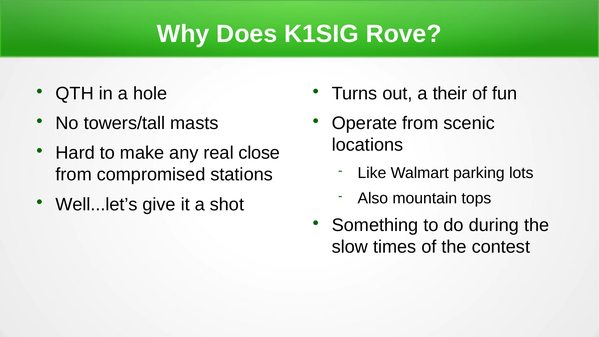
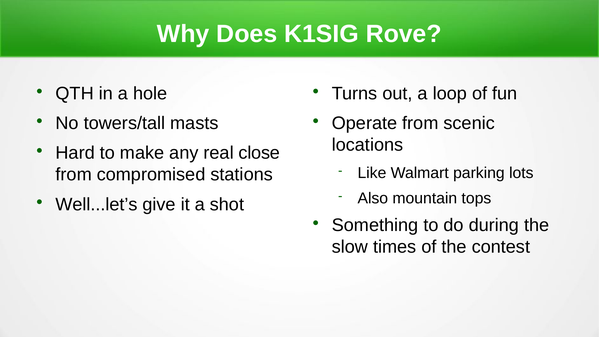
their: their -> loop (450, 93)
